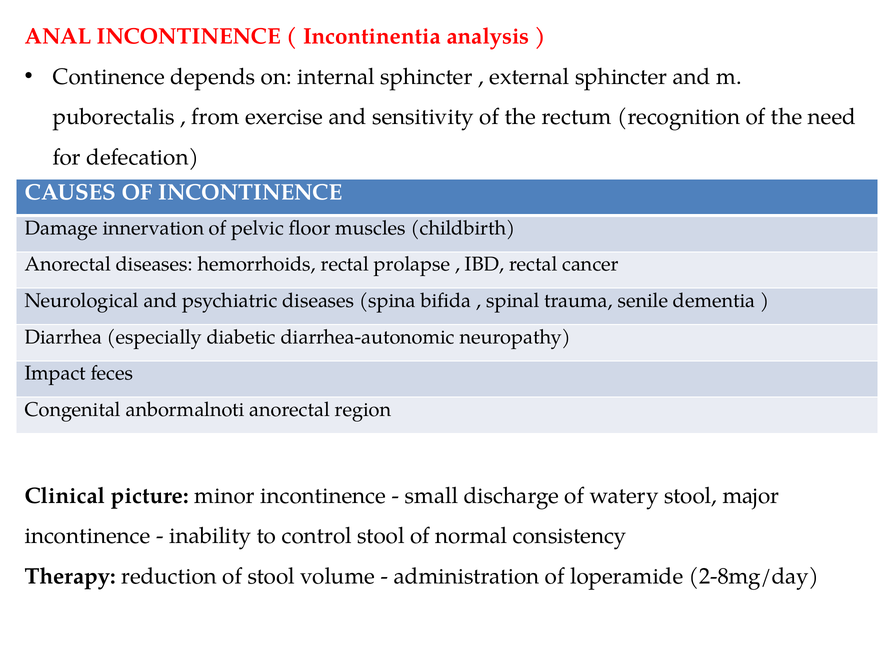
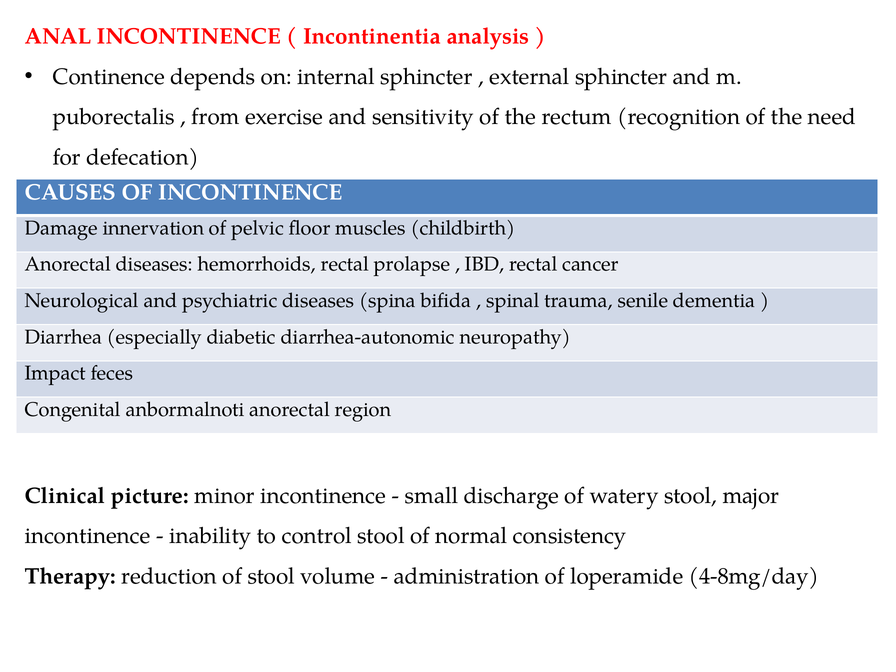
2-8mg/day: 2-8mg/day -> 4-8mg/day (754, 576)
